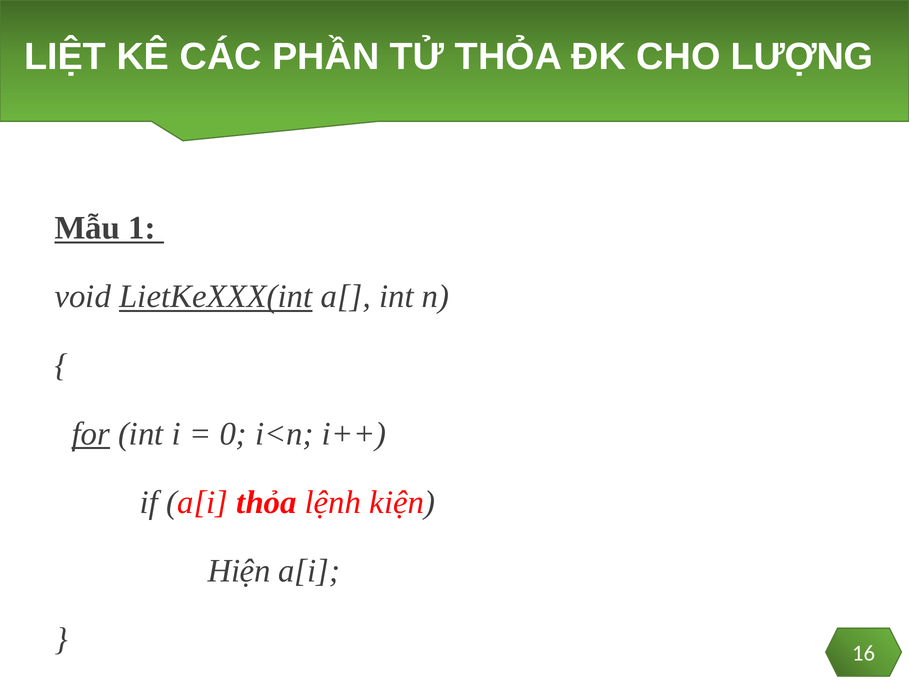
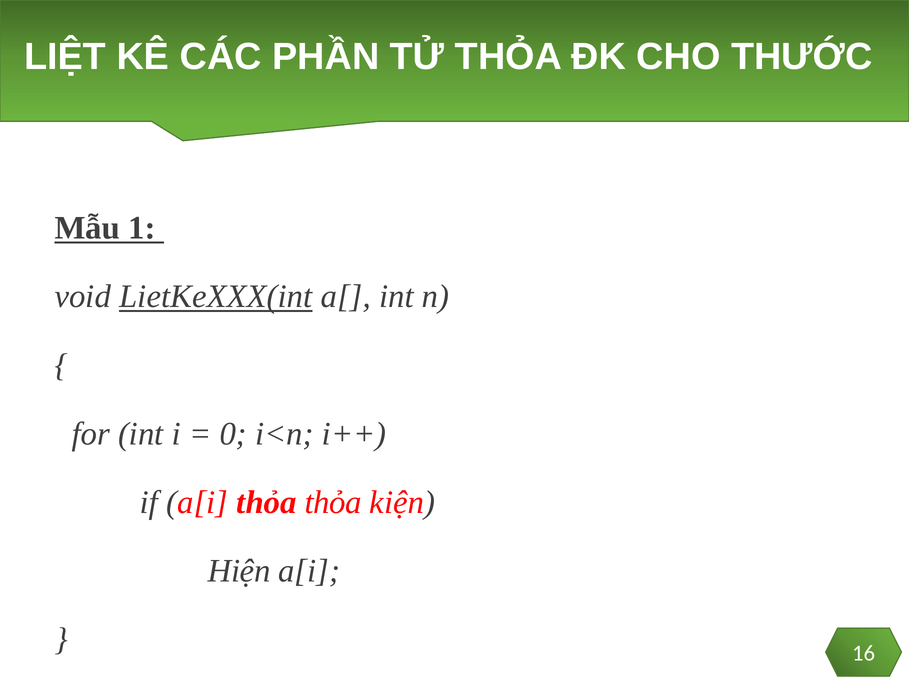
LƯỢNG: LƯỢNG -> THƯỚC (802, 57)
for underline: present -> none (91, 434)
thỏa lệnh: lệnh -> thỏa (333, 502)
